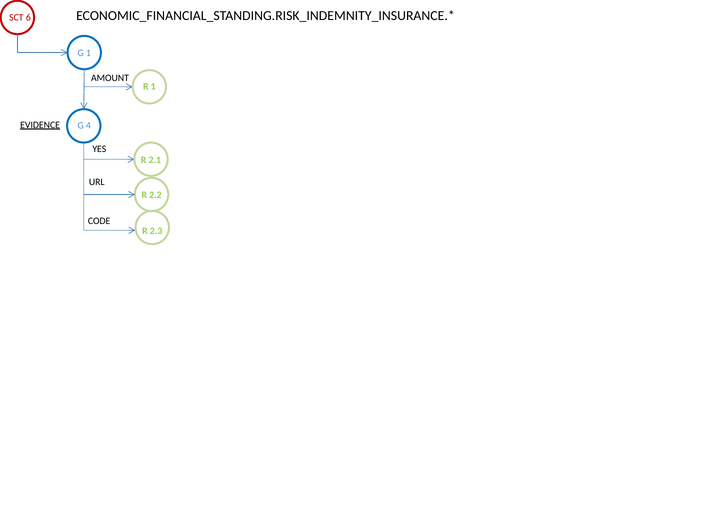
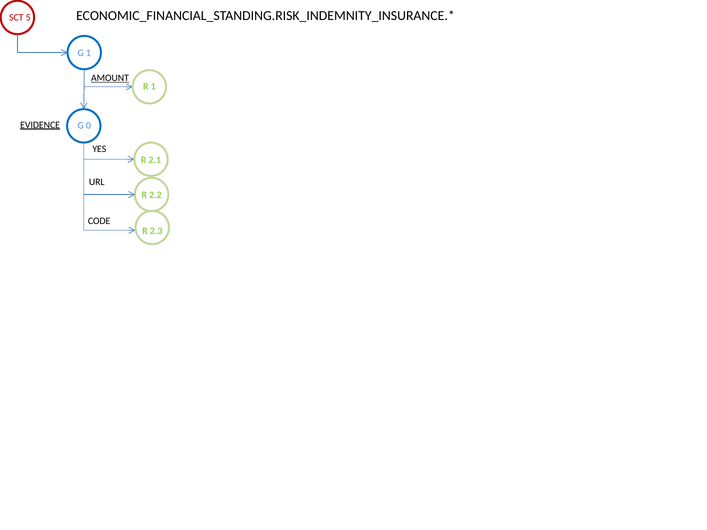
6: 6 -> 5 (28, 18)
AMOUNT underline: none -> present (110, 78)
4: 4 -> 0 (88, 126)
